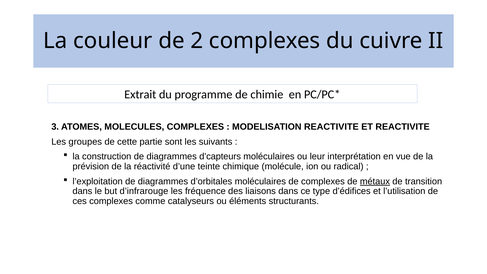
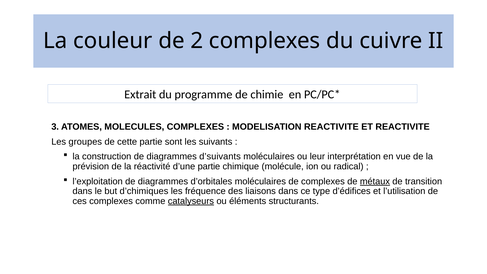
d’capteurs: d’capteurs -> d’suivants (220, 157)
d’une teinte: teinte -> partie (209, 166)
d’infrarouge: d’infrarouge -> d’chimiques (144, 191)
catalyseurs underline: none -> present (191, 201)
